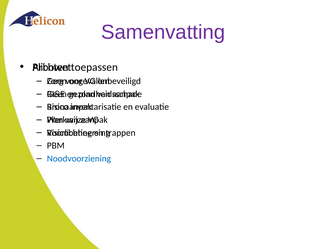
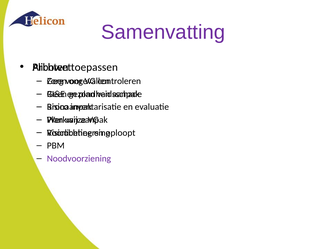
onbeveiligd: onbeveiligd -> controleren (119, 81)
trappen: trappen -> oploopt (121, 133)
Noodvoorziening colour: blue -> purple (79, 159)
